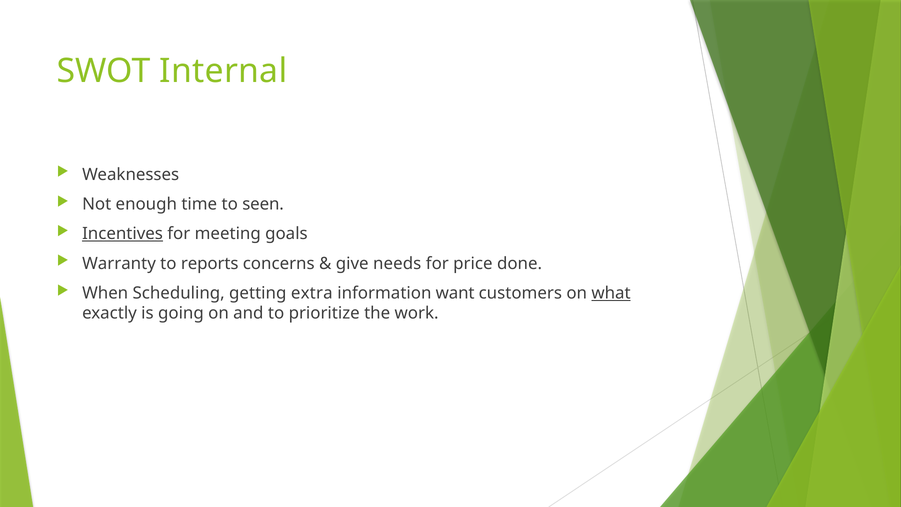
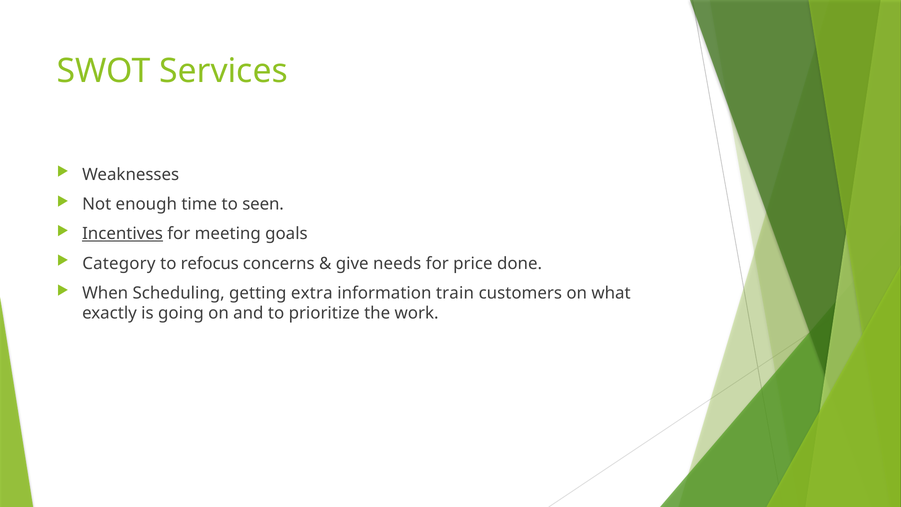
Internal: Internal -> Services (224, 71)
Warranty: Warranty -> Category (119, 263)
reports: reports -> refocus (210, 263)
want: want -> train (455, 293)
what underline: present -> none (611, 293)
